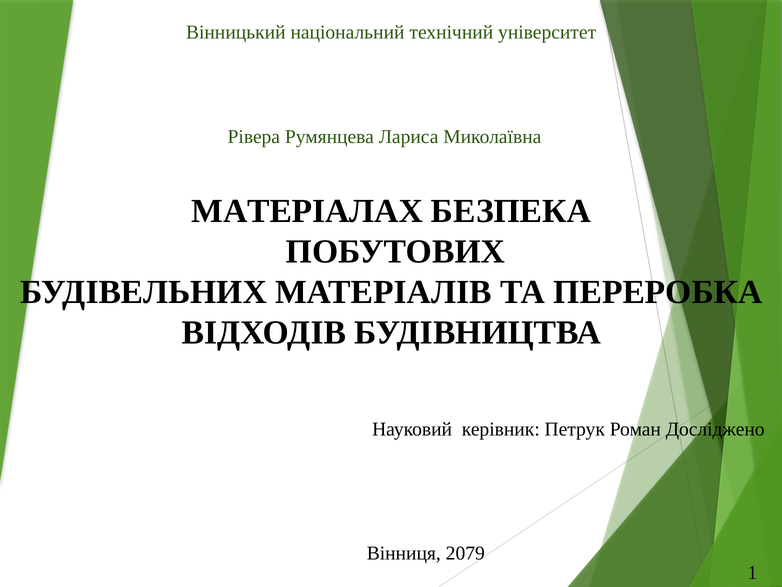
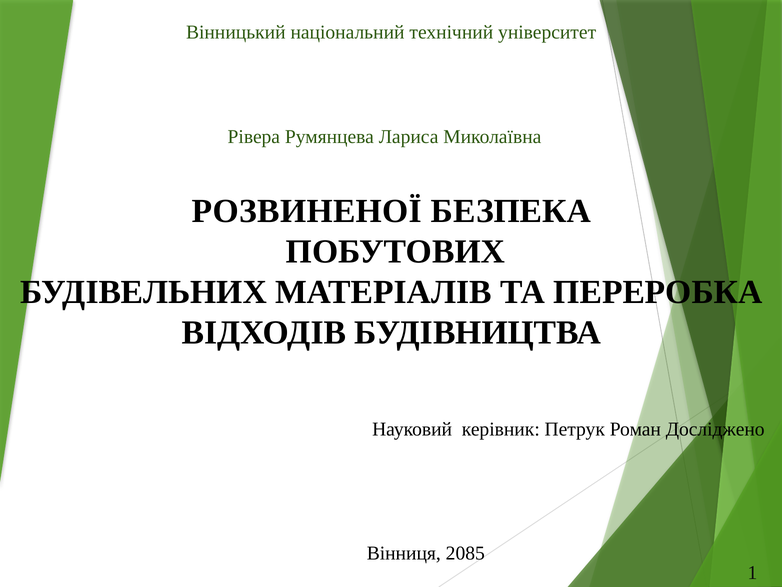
МАТЕРІАЛАХ: МАТЕРІАЛАХ -> РОЗВИНЕНОЇ (307, 211)
2079: 2079 -> 2085 (465, 553)
